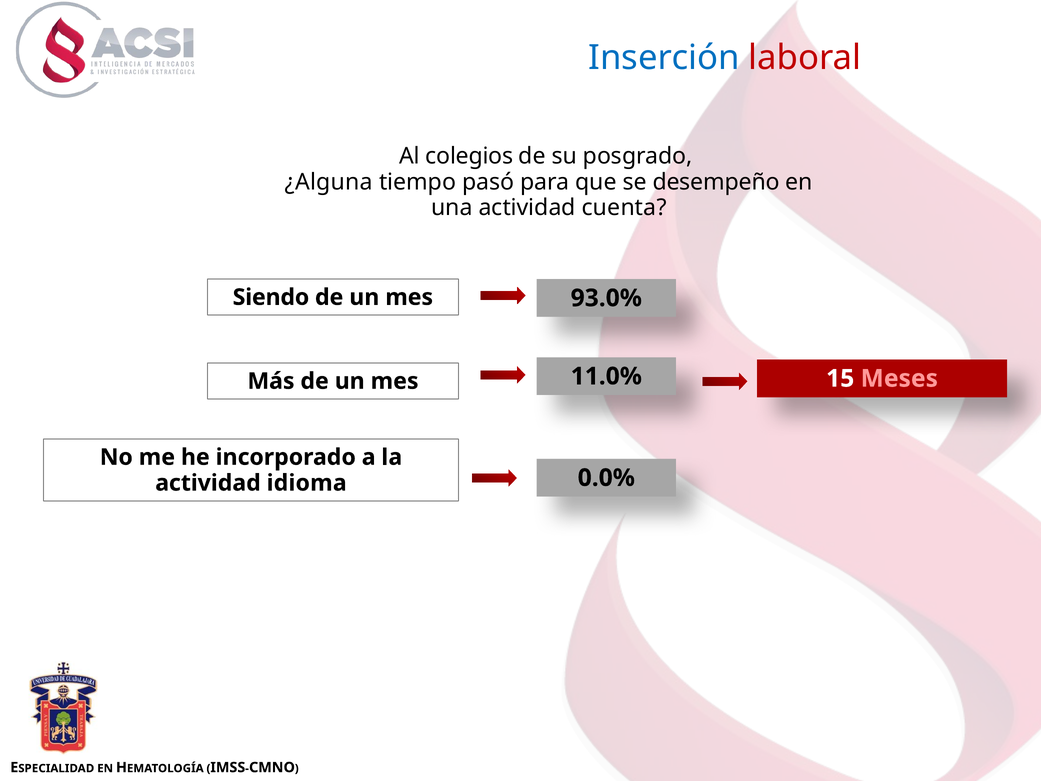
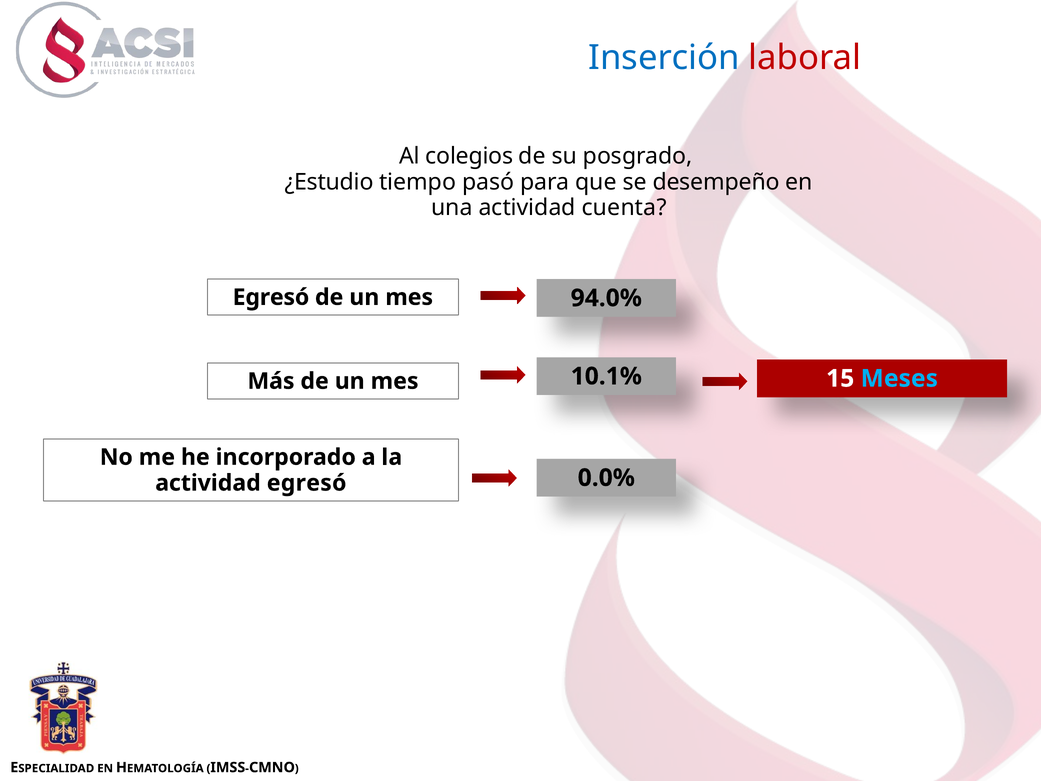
¿Alguna: ¿Alguna -> ¿Estudio (329, 182)
Siendo: Siendo -> Egresó (271, 297)
93.0%: 93.0% -> 94.0% (606, 298)
Meses colour: pink -> light blue (899, 378)
11.0%: 11.0% -> 10.1% (606, 376)
actividad idioma: idioma -> egresó (307, 483)
